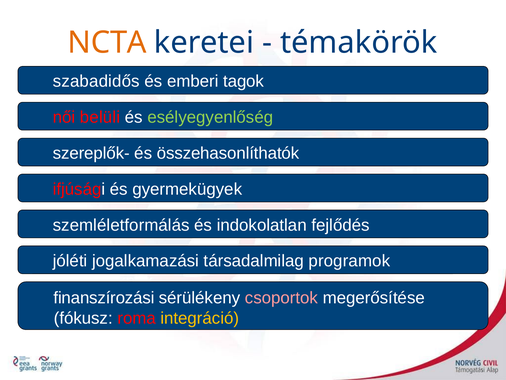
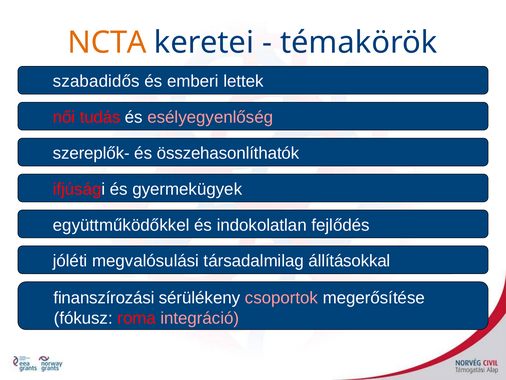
tagok: tagok -> lettek (244, 81)
belüli: belüli -> tudás (100, 117)
esélyegyenlőség colour: light green -> pink (210, 117)
szemléletformálás: szemléletformálás -> együttműködőkkel (121, 225)
jogalkamazási: jogalkamazási -> megvalósulási (146, 261)
programok: programok -> állításokkal (349, 261)
integráció colour: yellow -> pink (200, 318)
